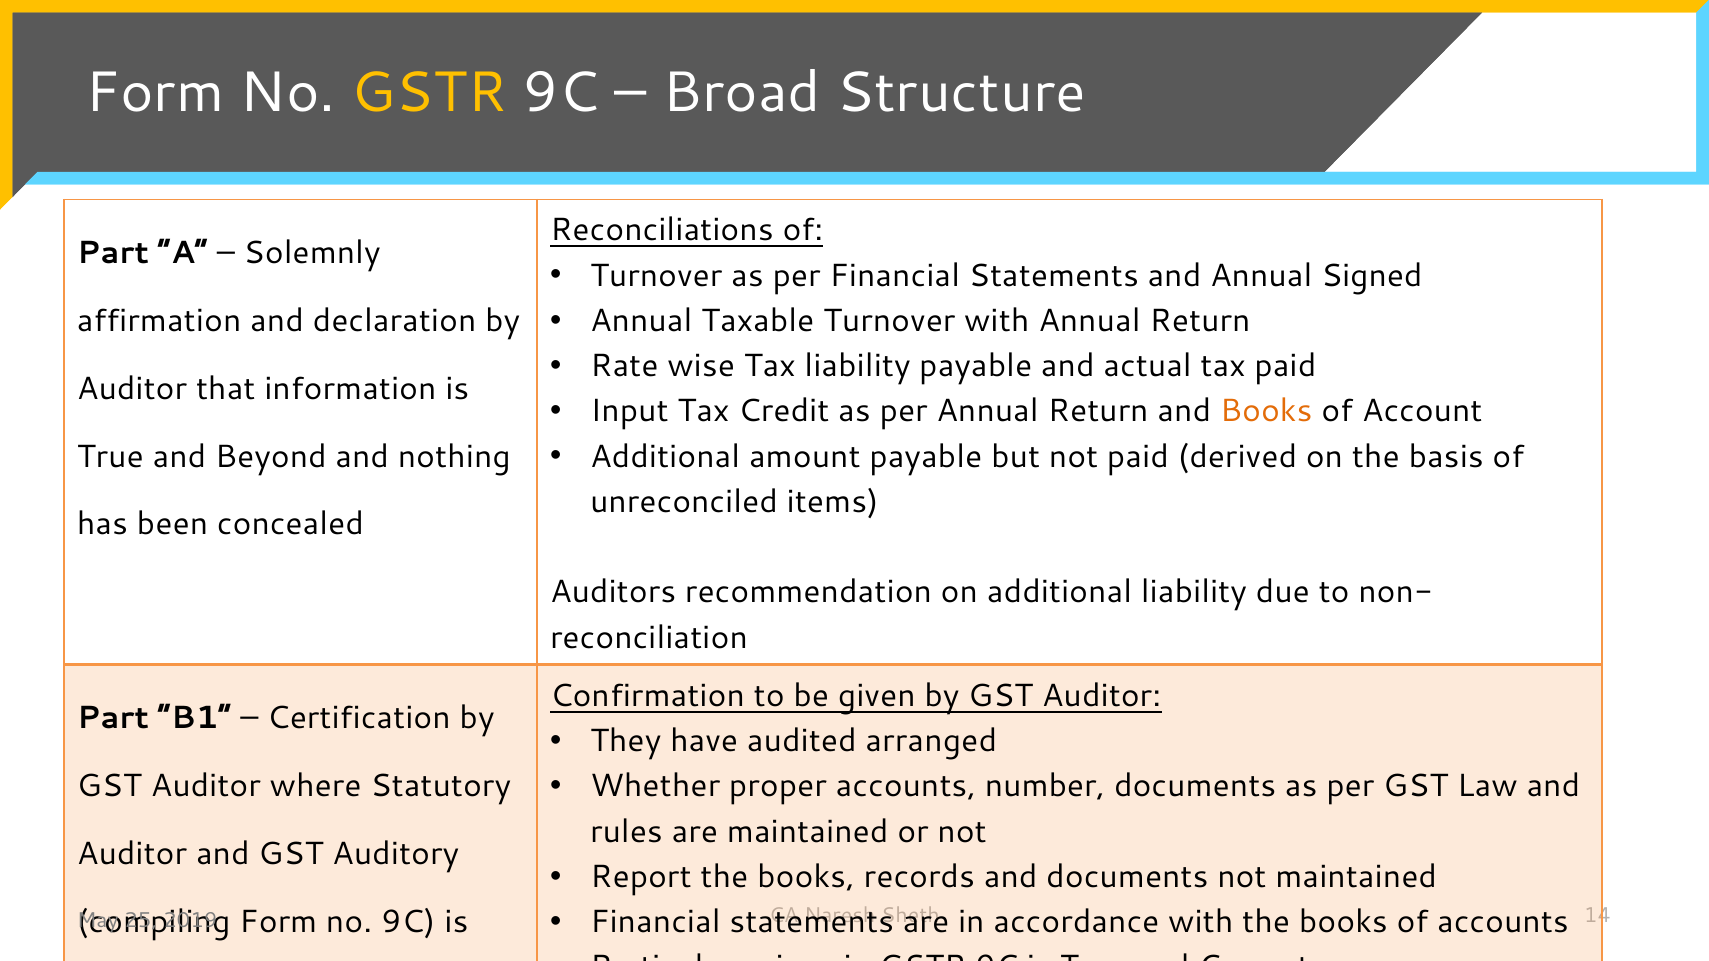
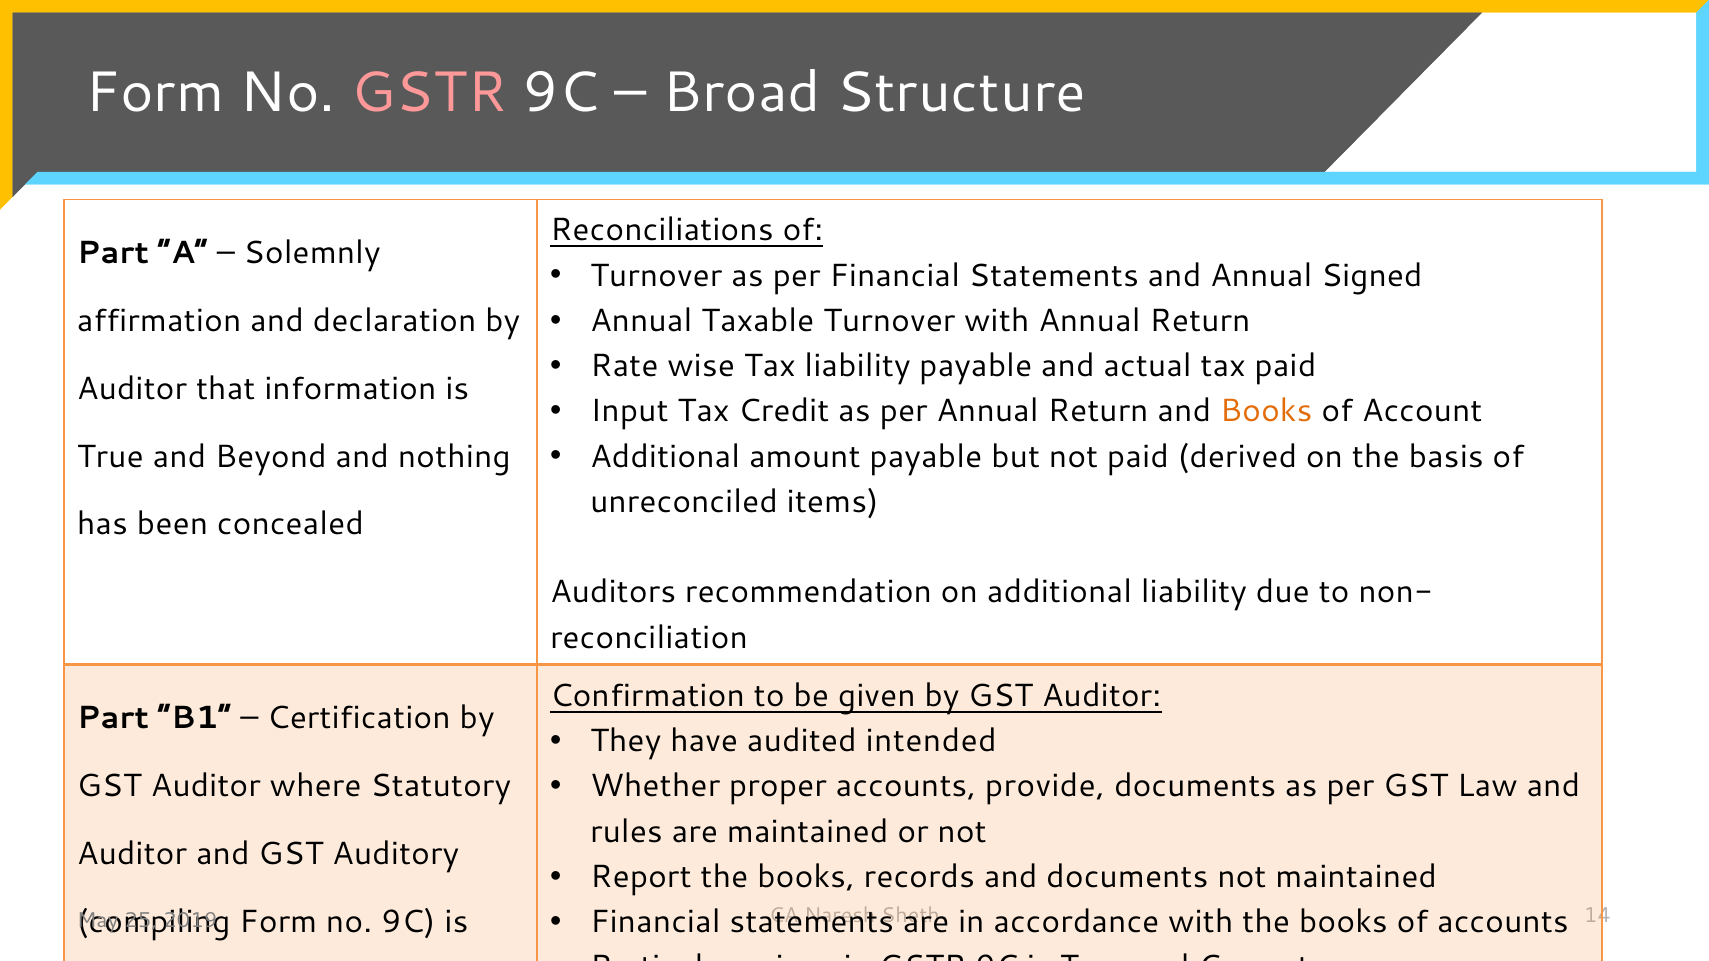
GSTR colour: yellow -> pink (429, 93)
arranged: arranged -> intended (931, 741)
number: number -> provide (1045, 787)
